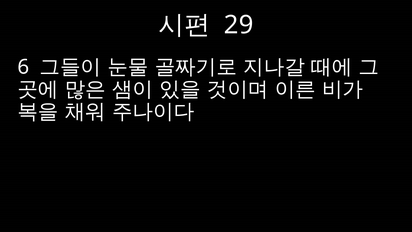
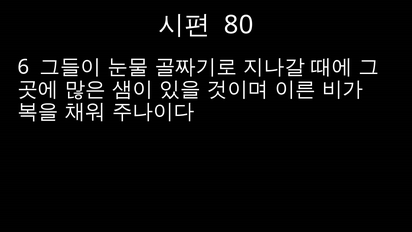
29: 29 -> 80 (239, 25)
